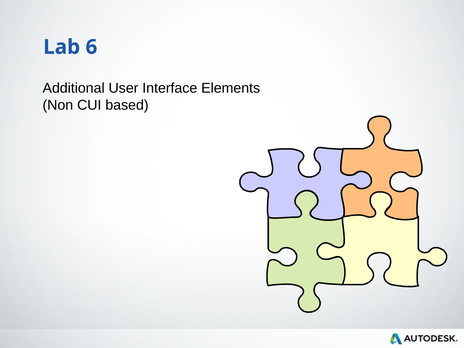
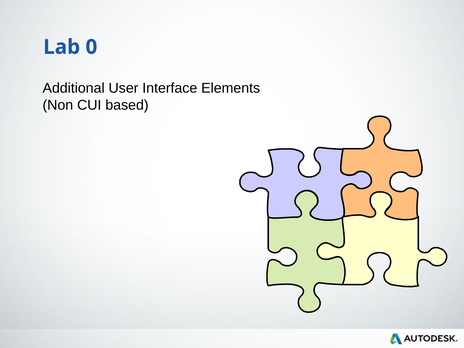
6: 6 -> 0 (91, 47)
